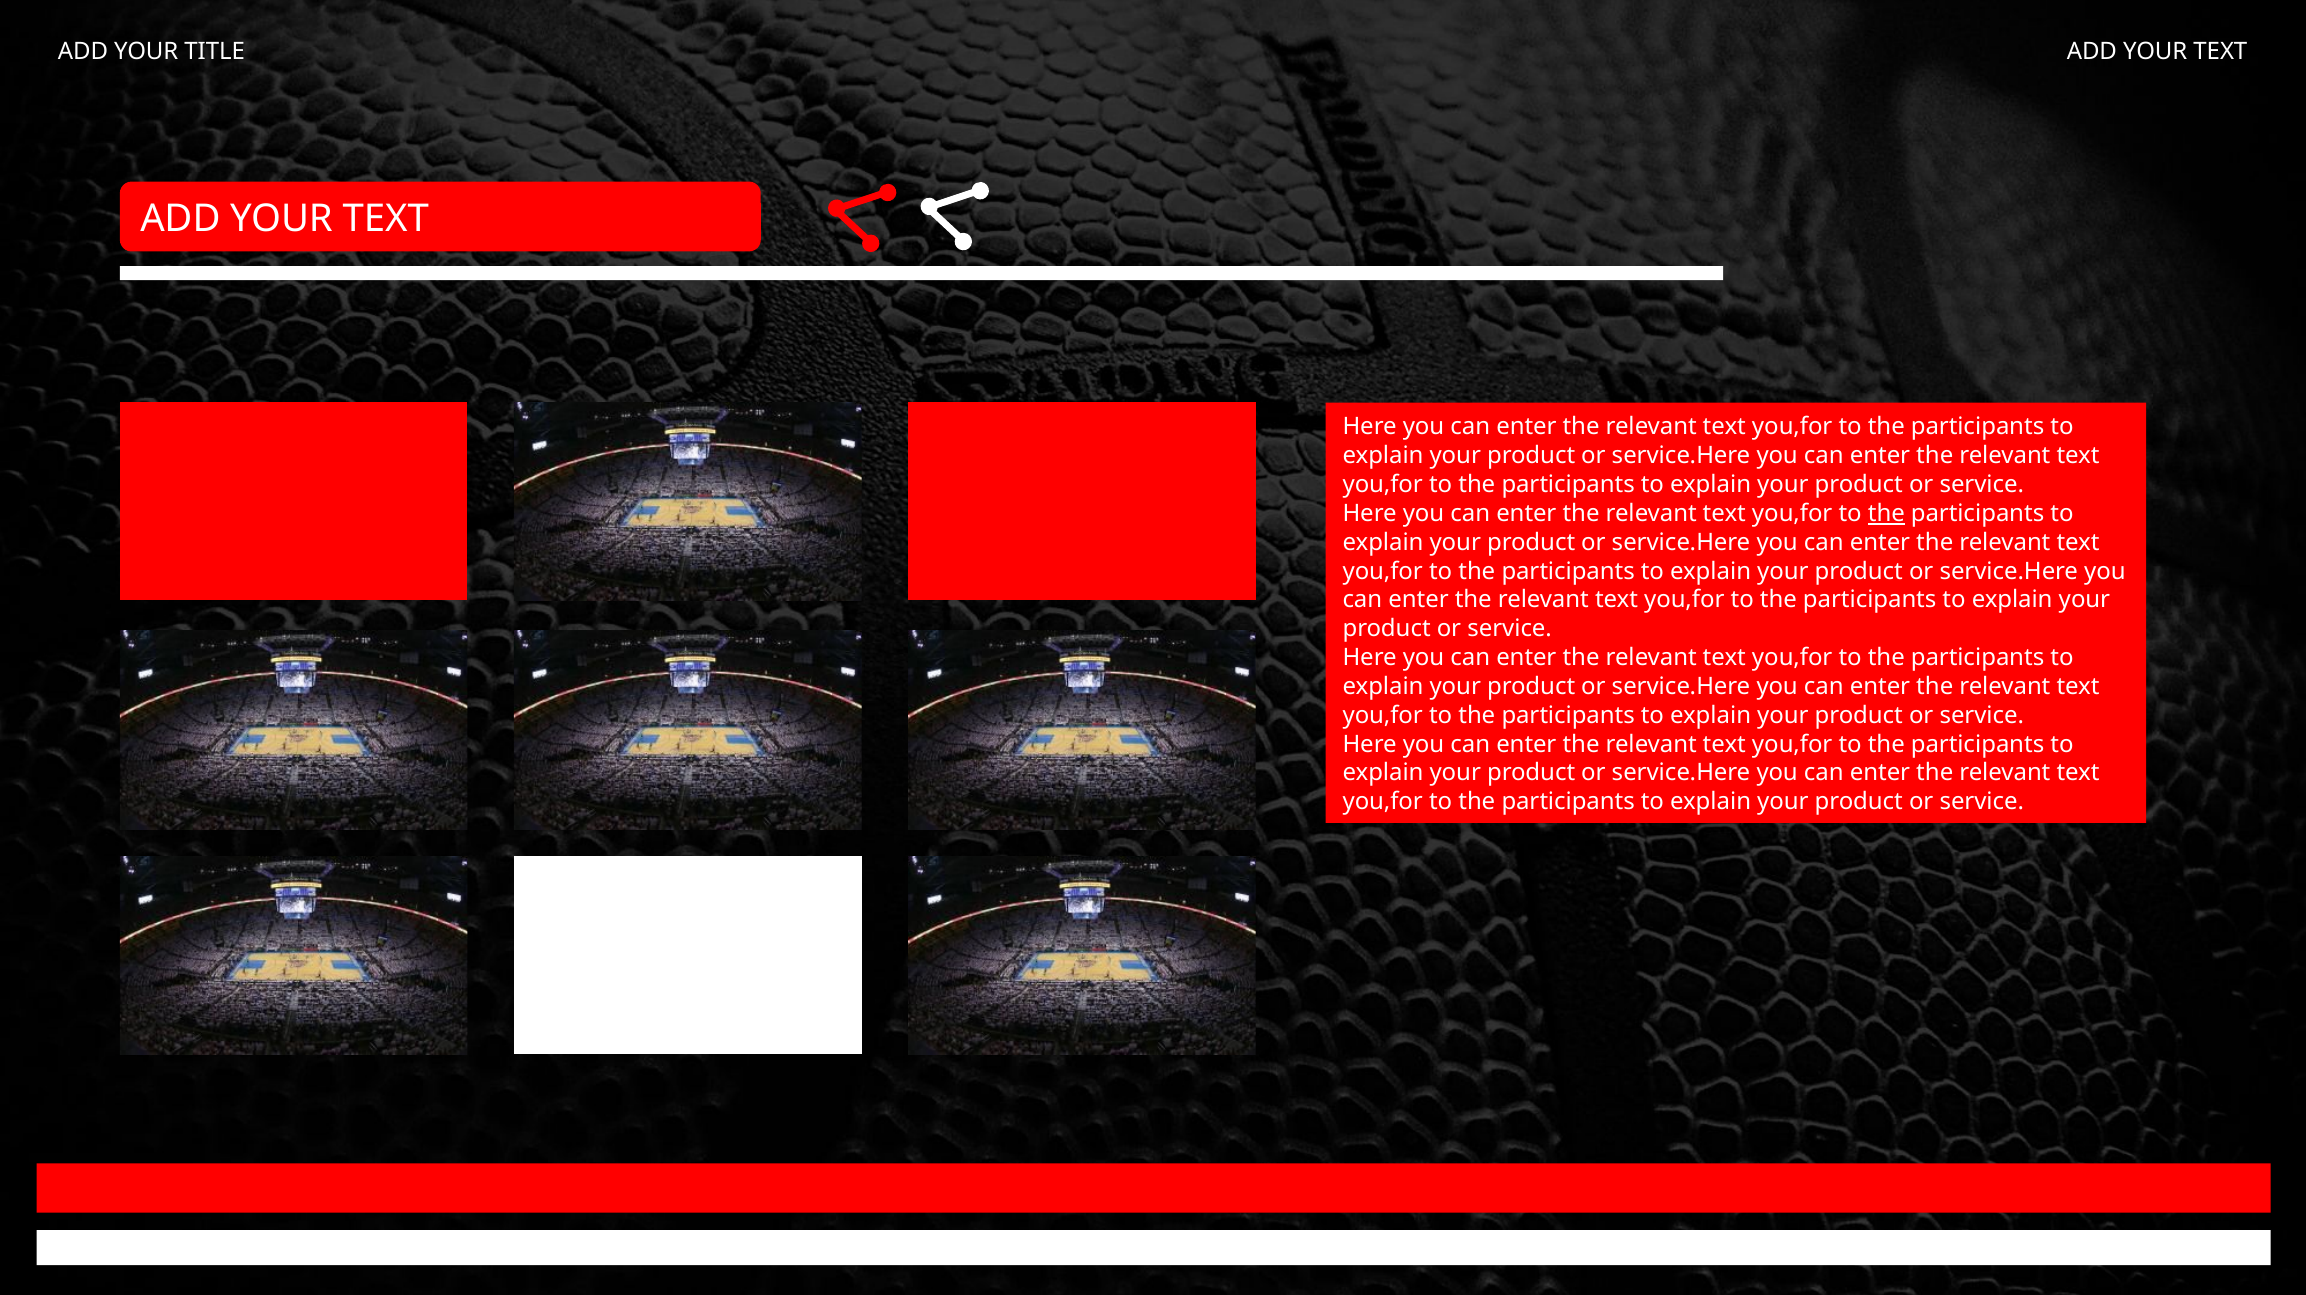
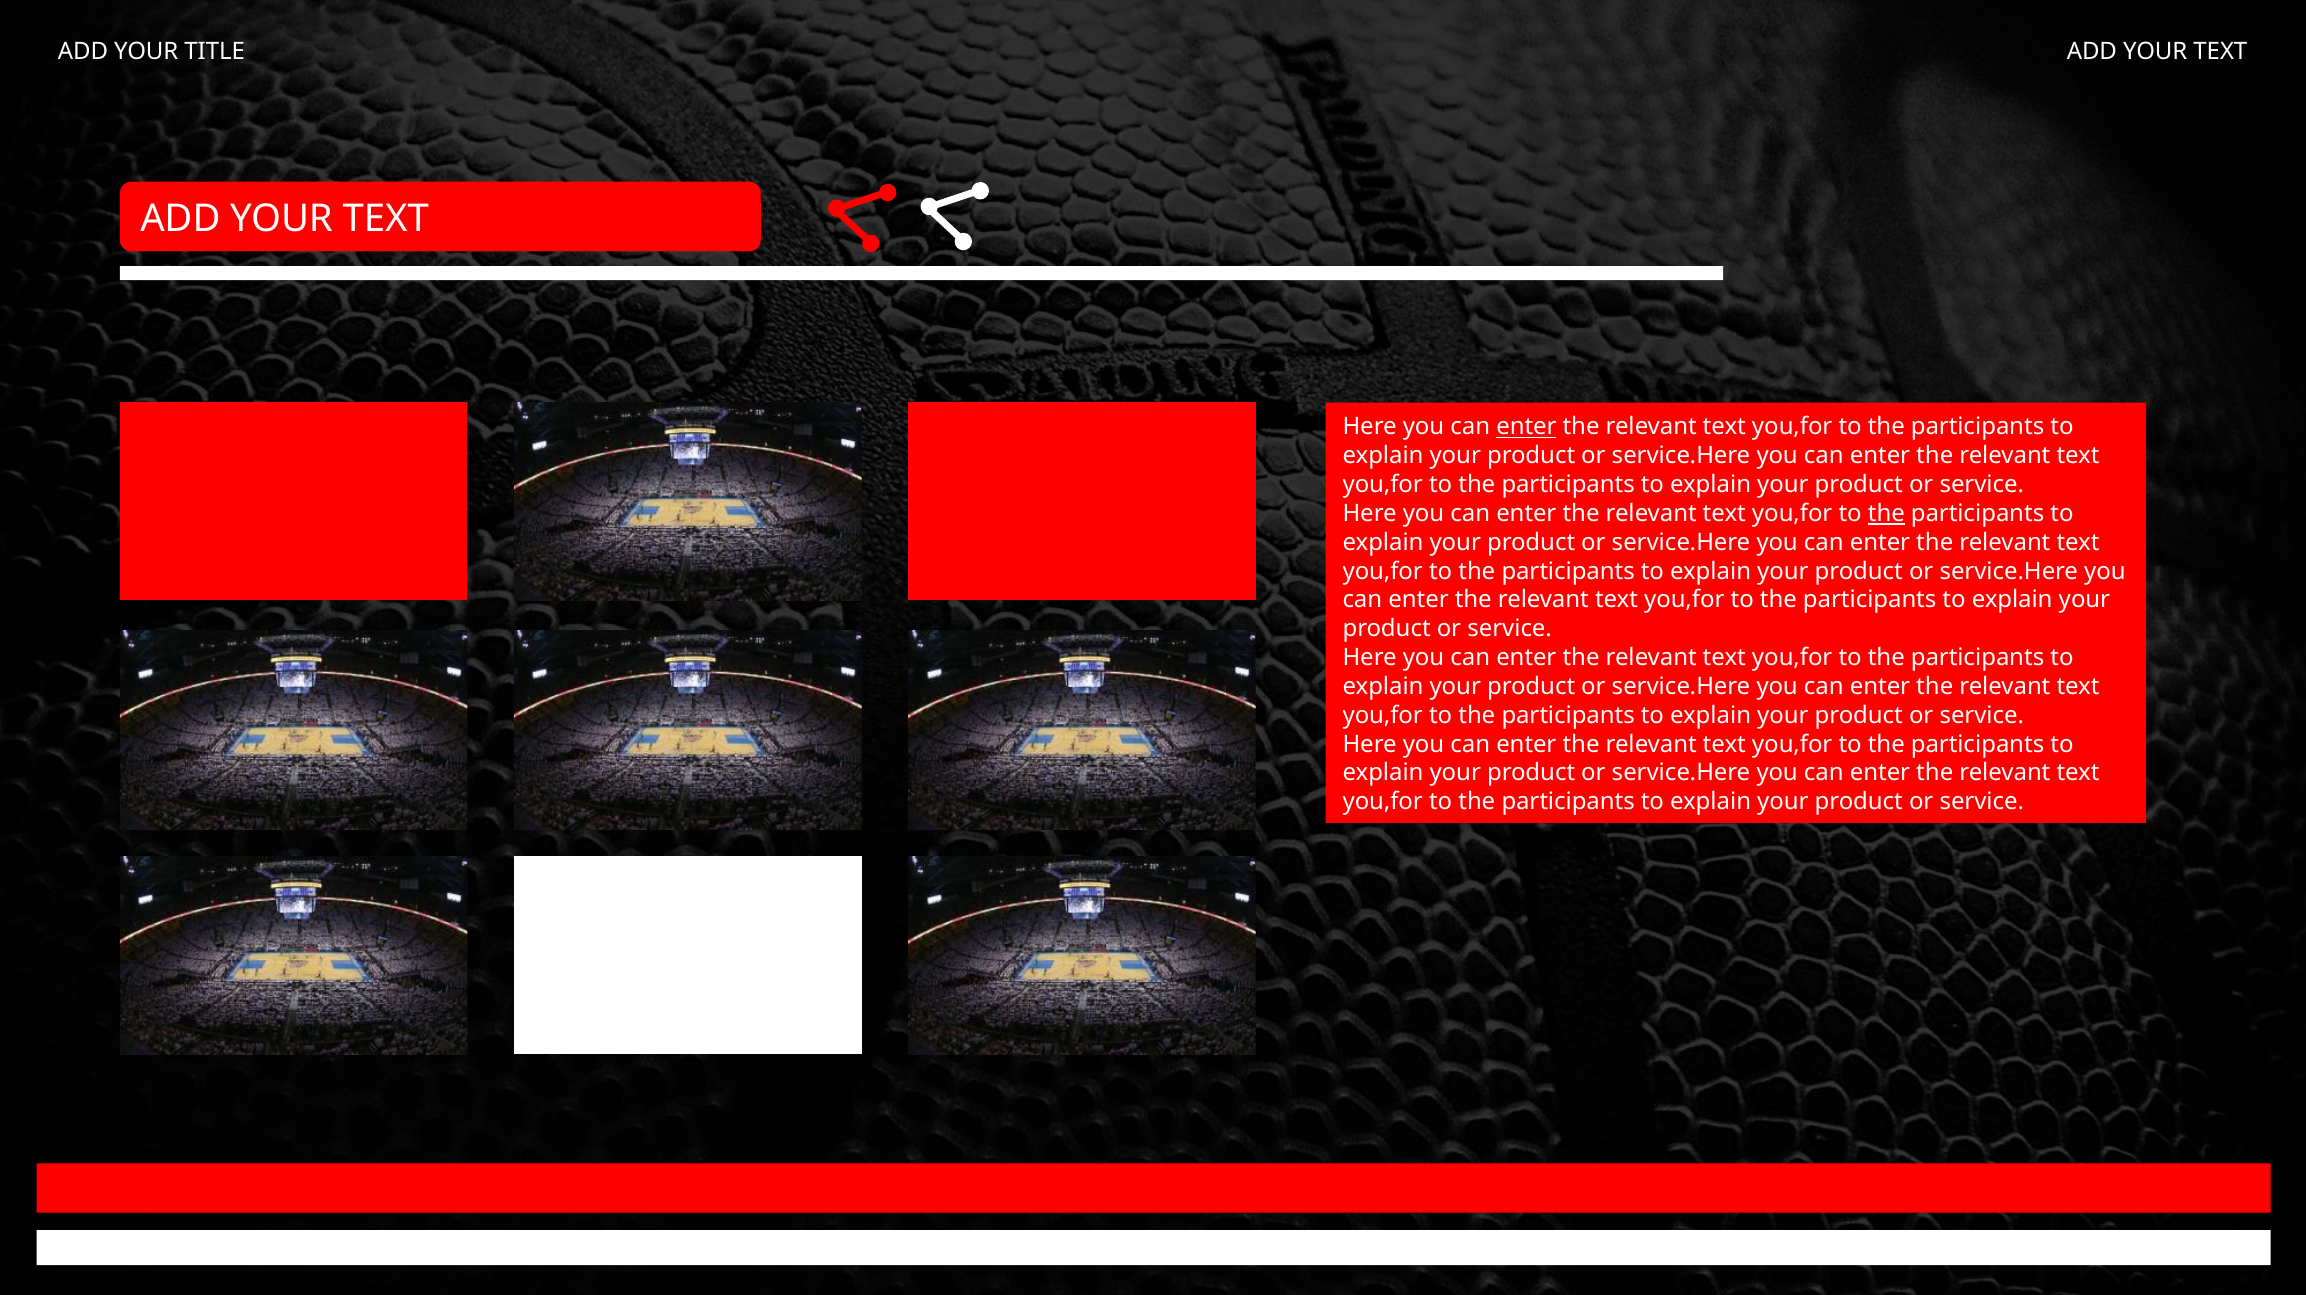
enter underline: none -> present (1526, 427)
